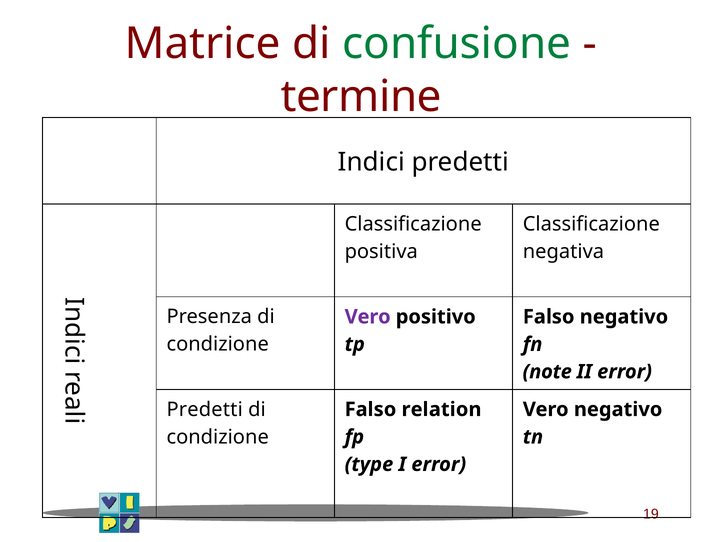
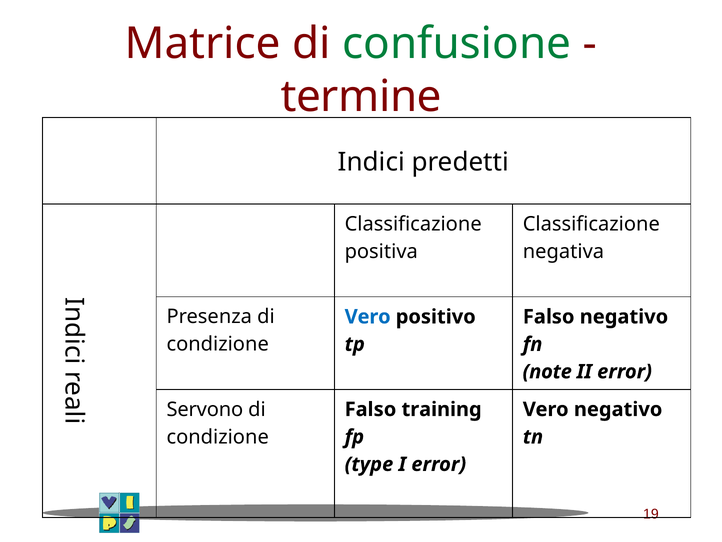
Vero colour: purple -> blue (368, 317)
Predetti: Predetti -> Servono (205, 409)
relation: relation -> training (442, 409)
